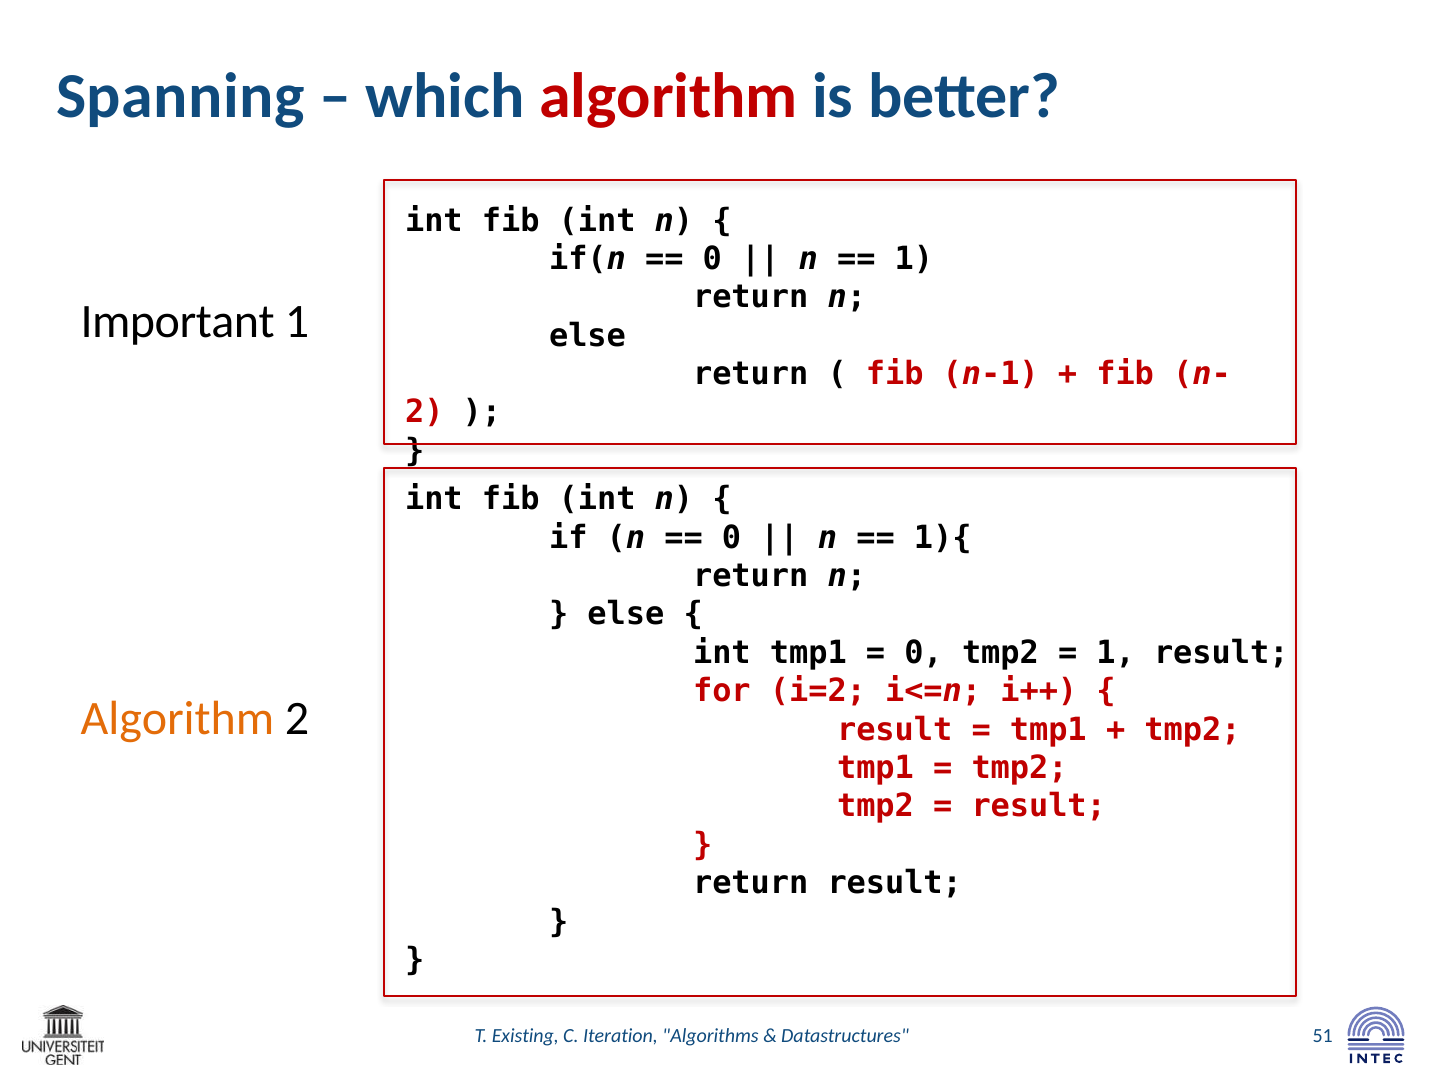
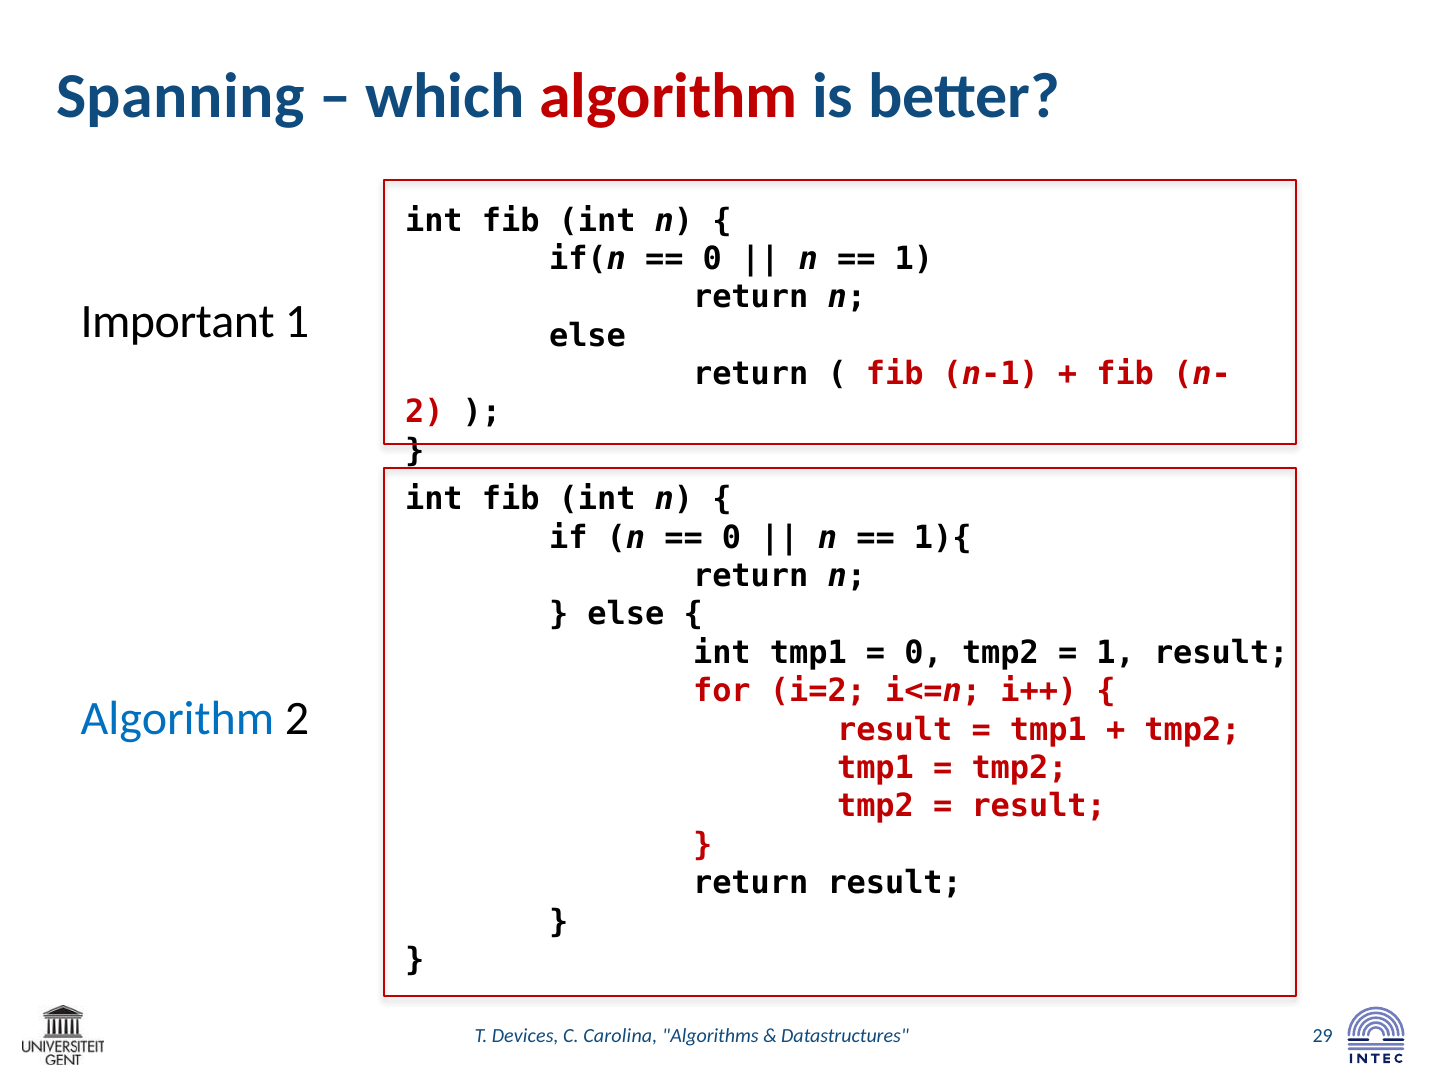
Algorithm colour: orange -> blue (177, 719)
Existing: Existing -> Devices (525, 1036)
Iteration: Iteration -> Carolina (620, 1036)
51: 51 -> 29 (1323, 1036)
